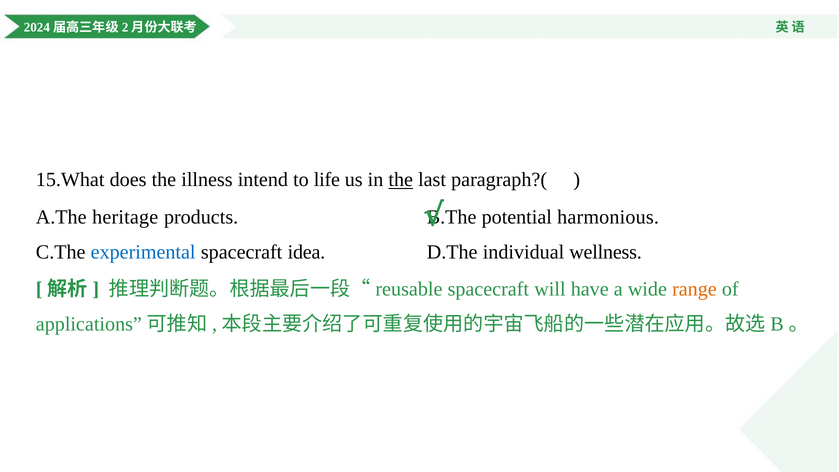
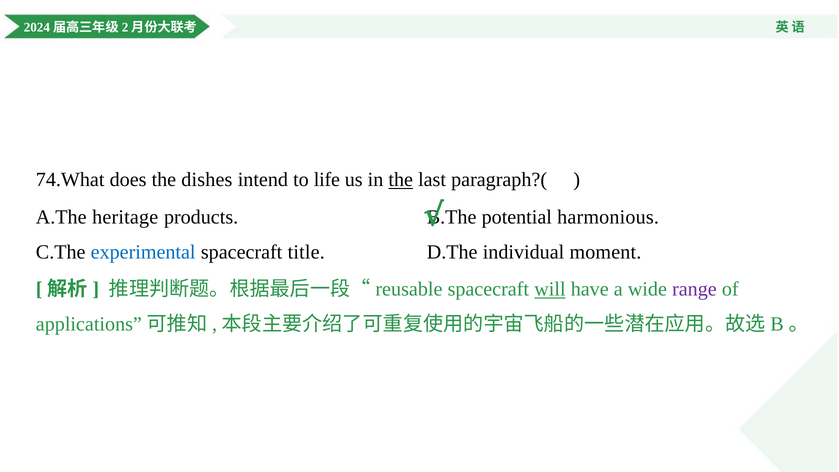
15.What: 15.What -> 74.What (70, 180)
illness: illness -> dishes (207, 180)
idea: idea -> title (306, 252)
wellness: wellness -> moment (605, 252)
will underline: none -> present (550, 289)
range colour: orange -> purple (694, 289)
